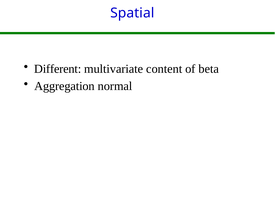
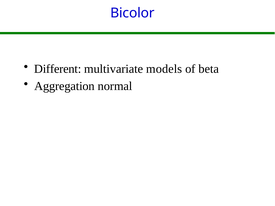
Spatial: Spatial -> Bicolor (132, 13)
content: content -> models (164, 69)
